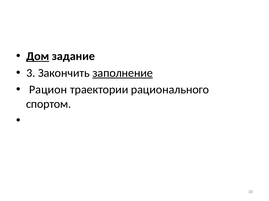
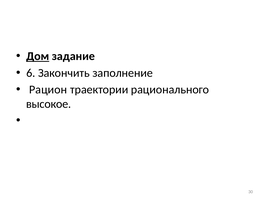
3: 3 -> 6 (31, 73)
заполнение underline: present -> none (123, 73)
спортом: спортом -> высокое (49, 104)
